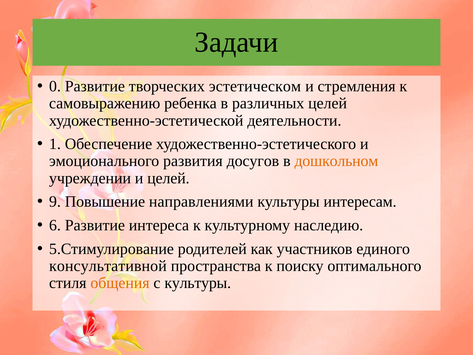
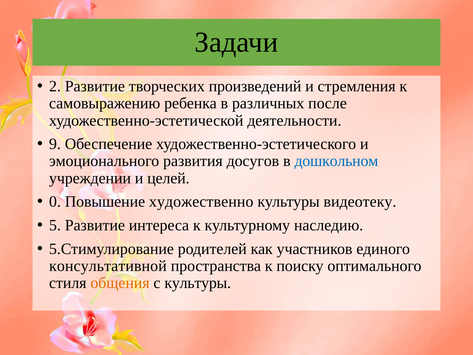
0: 0 -> 2 (55, 86)
эстетическом: эстетическом -> произведений (255, 86)
различных целей: целей -> после (328, 103)
1: 1 -> 9 (55, 144)
дошкольном colour: orange -> blue (336, 161)
9: 9 -> 0 (55, 202)
направлениями: направлениями -> художественно (201, 202)
интересам: интересам -> видеотеку (360, 202)
6: 6 -> 5 (55, 225)
